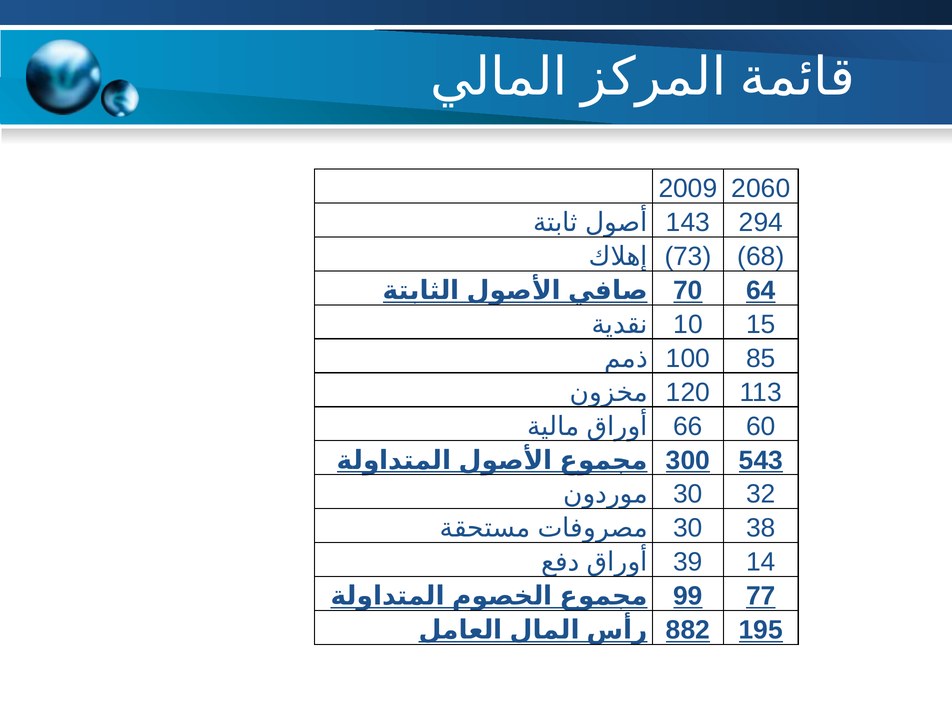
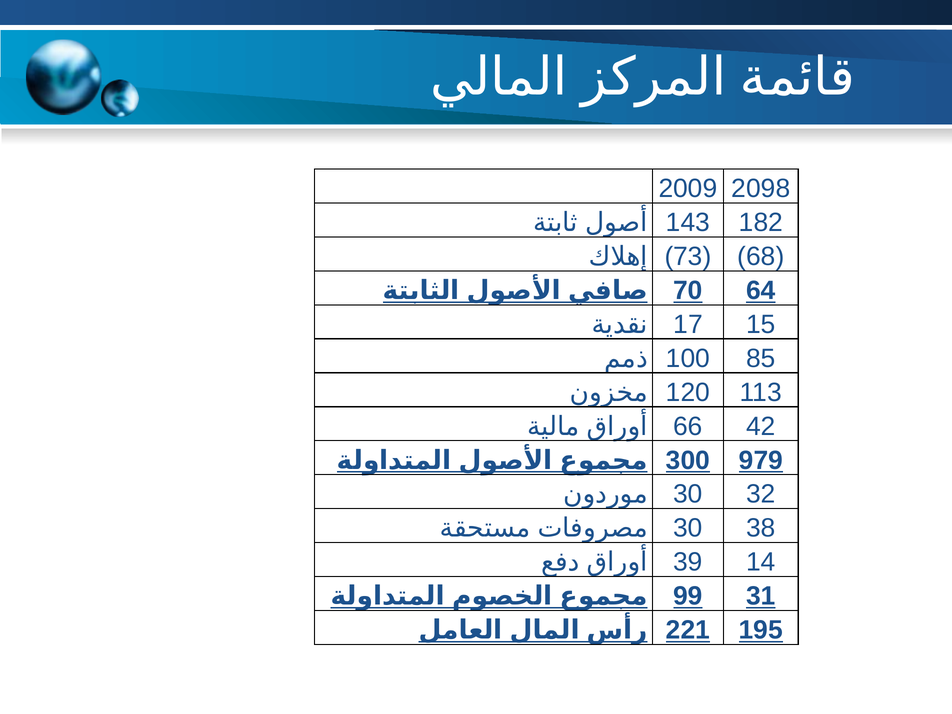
2060: 2060 -> 2098 (761, 189)
294: 294 -> 182 (761, 223)
10: 10 -> 17 (688, 324)
60: 60 -> 42 (761, 426)
543: 543 -> 979 (761, 460)
77: 77 -> 31 (761, 596)
882: 882 -> 221 (688, 630)
